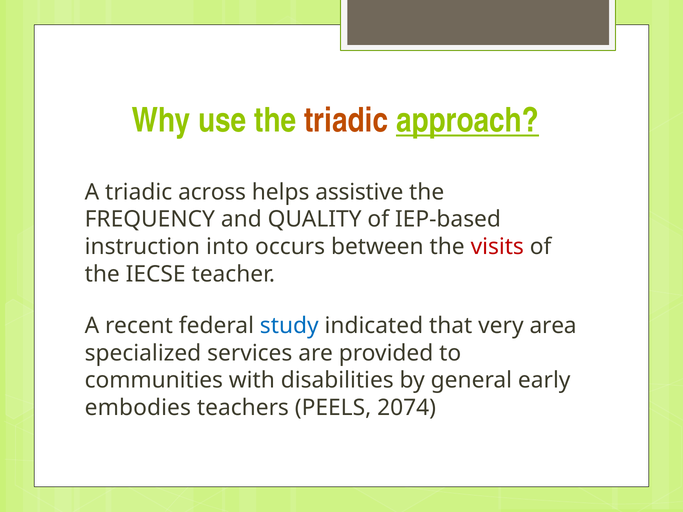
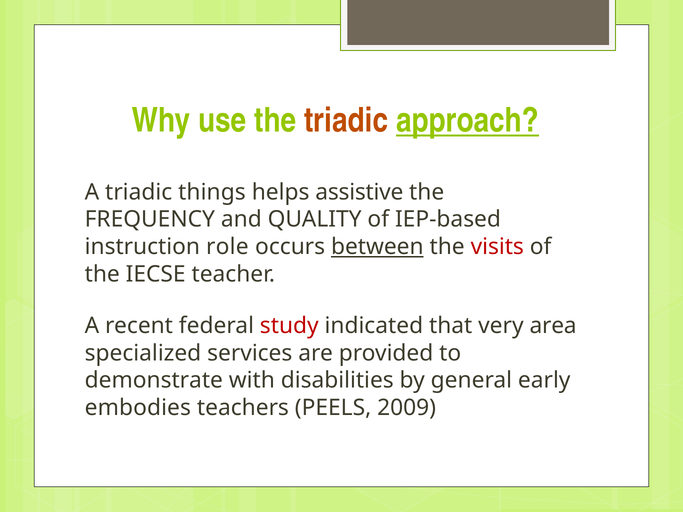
across: across -> things (212, 192)
into: into -> role (227, 247)
between underline: none -> present (377, 247)
study colour: blue -> red (289, 326)
communities: communities -> demonstrate (154, 381)
2074: 2074 -> 2009 (407, 408)
